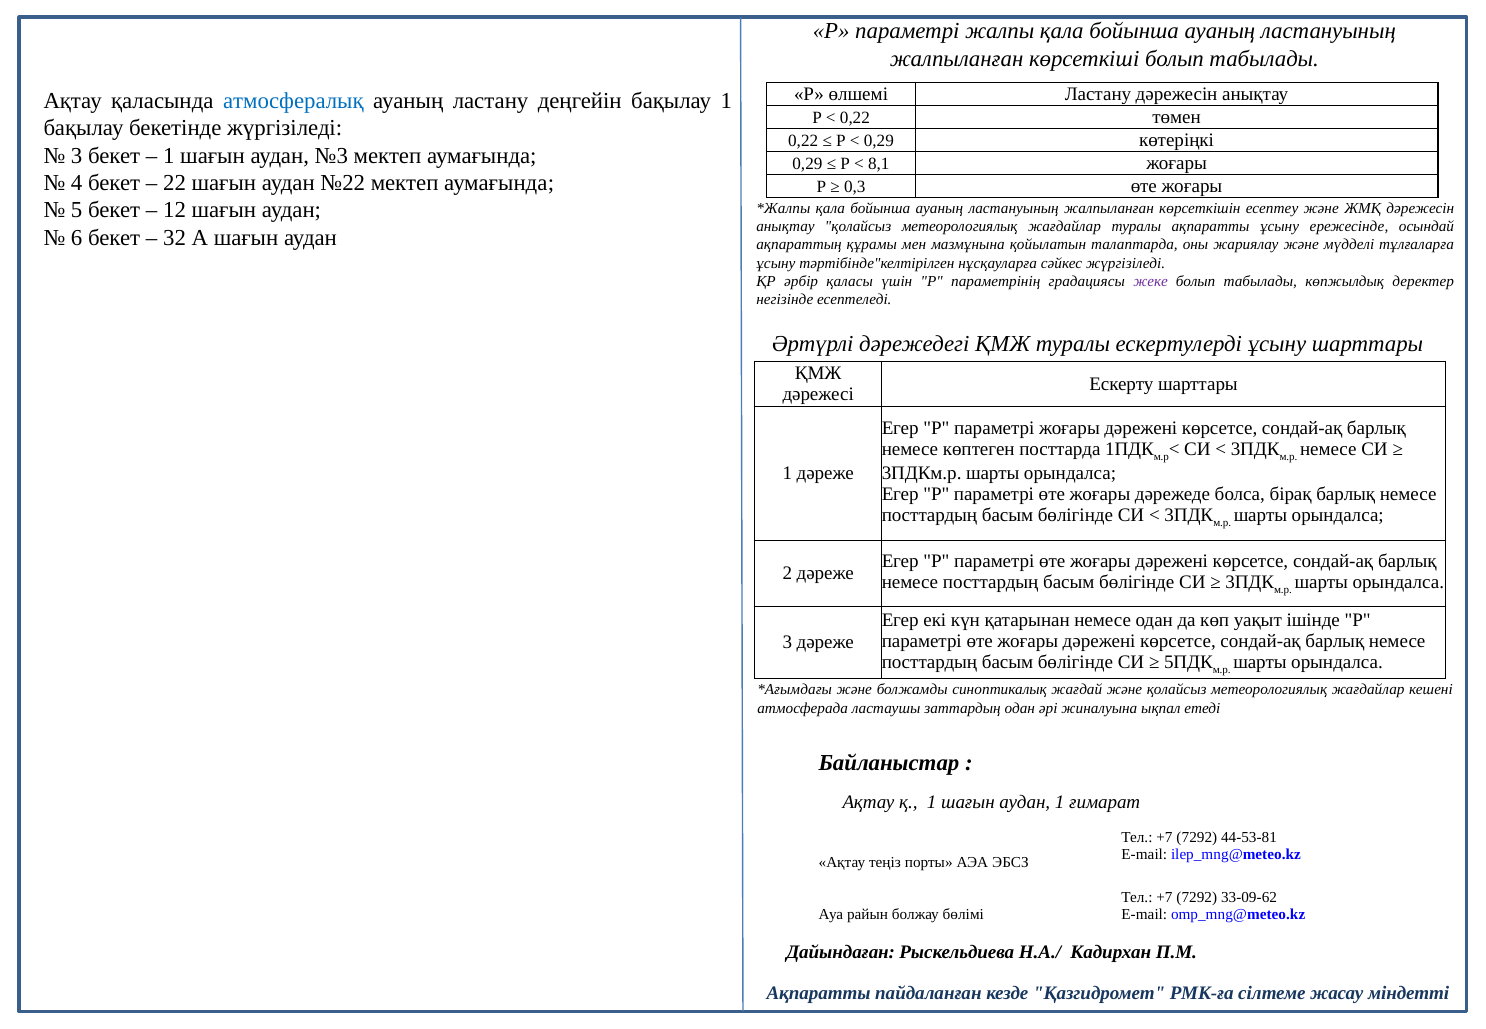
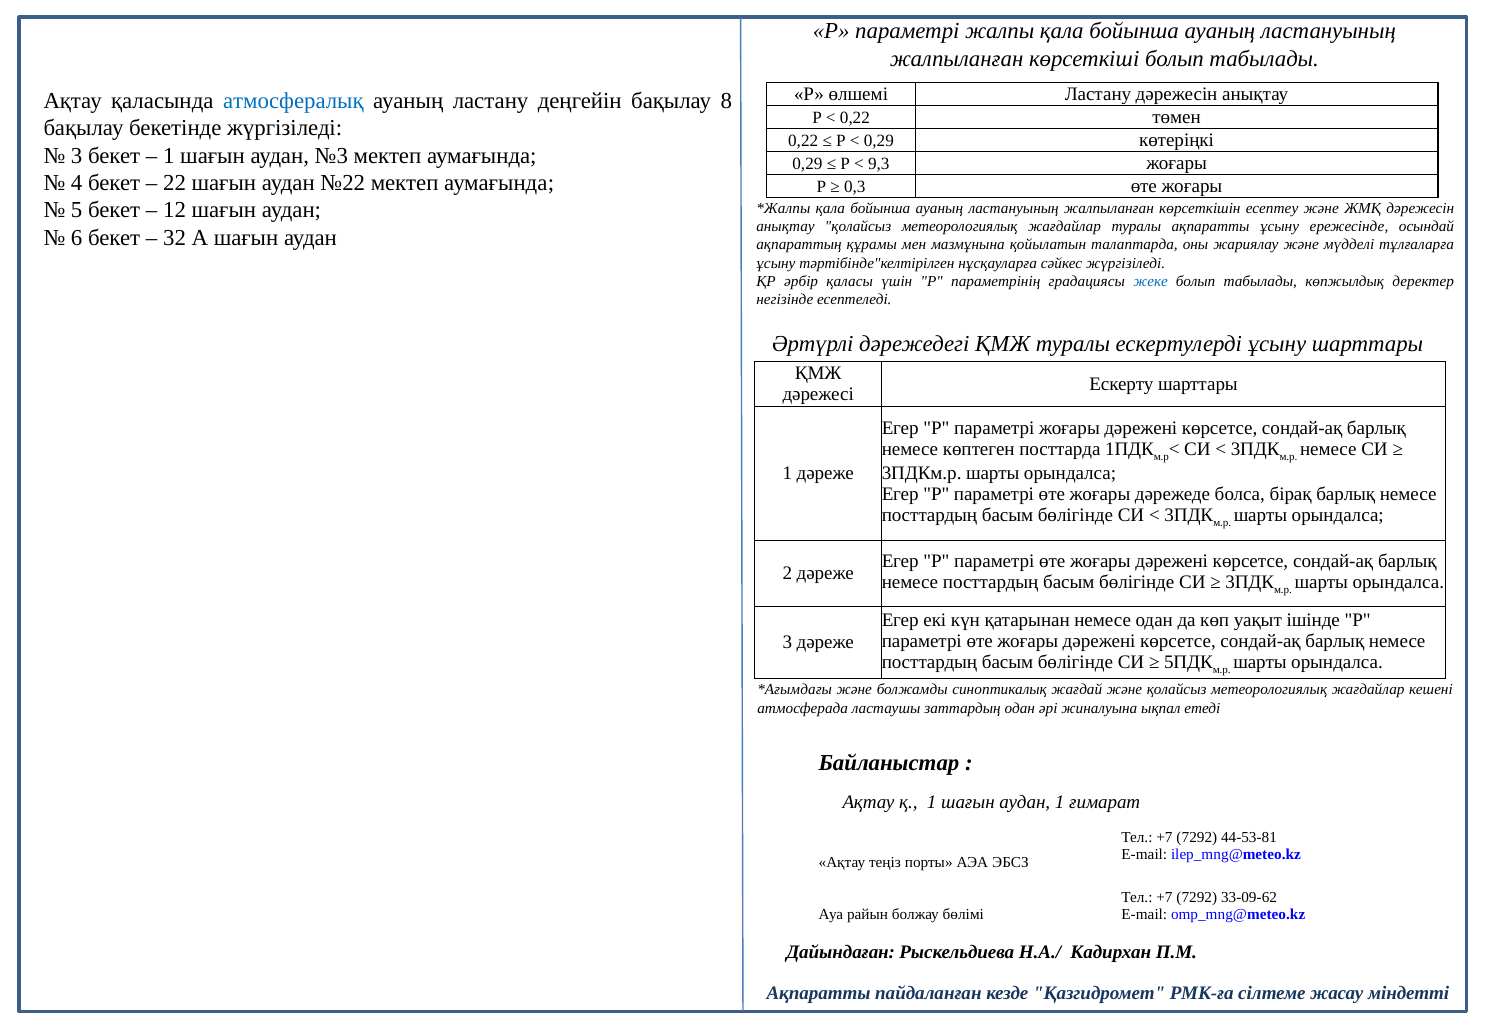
бақылау 1: 1 -> 8 (726, 101)
8,1: 8,1 -> 9,3 (879, 163)
жеке colour: purple -> blue (1151, 281)
